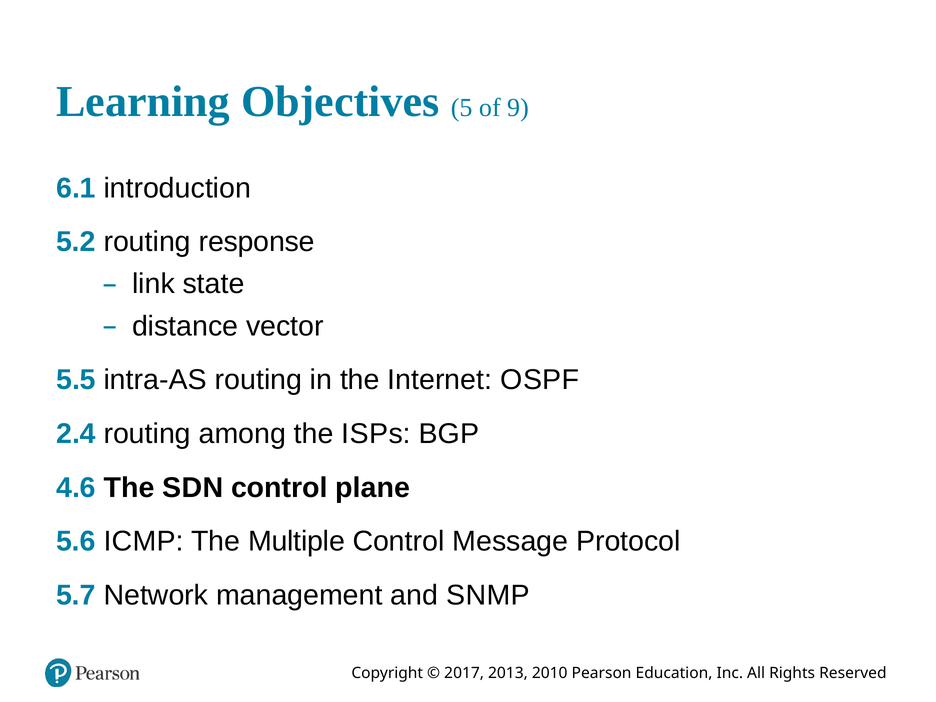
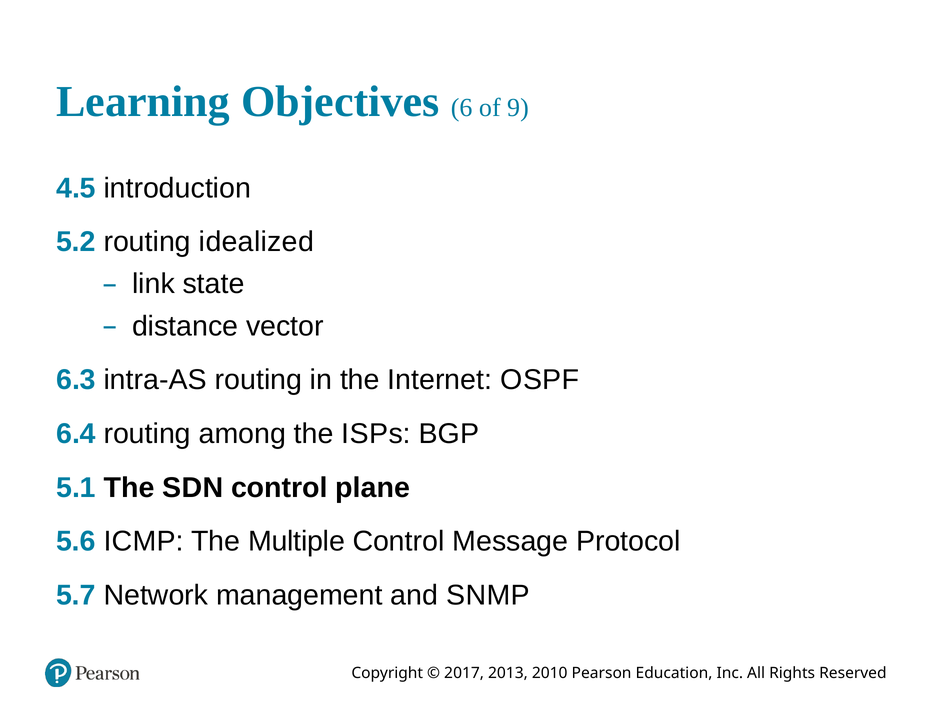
5: 5 -> 6 (462, 108)
6.1: 6.1 -> 4.5 (76, 188)
response: response -> idealized (256, 242)
5.5: 5.5 -> 6.3 (76, 380)
2.4: 2.4 -> 6.4 (76, 434)
4.6: 4.6 -> 5.1 (76, 488)
